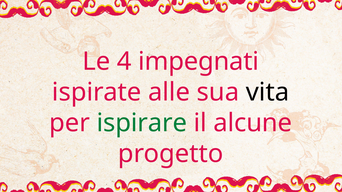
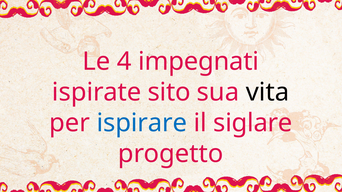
alle: alle -> sito (169, 92)
ispirare colour: green -> blue (142, 123)
alcune: alcune -> siglare (253, 123)
